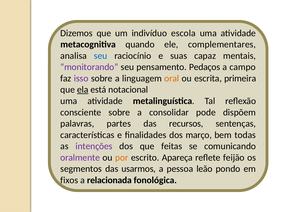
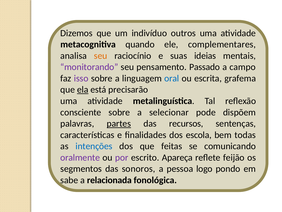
escola: escola -> outros (183, 33)
seu colour: blue -> orange (101, 56)
capaz: capaz -> ideias (205, 56)
Pedaços: Pedaços -> Passado (205, 67)
oral colour: orange -> blue (172, 78)
primeira: primeira -> grafema (240, 78)
notacional: notacional -> precisarão (128, 89)
consolidar: consolidar -> selecionar (169, 112)
partes underline: none -> present (119, 123)
março: março -> escola (199, 135)
intenções colour: purple -> blue (94, 146)
por colour: orange -> purple (122, 157)
usarmos: usarmos -> sonoros (139, 168)
leão: leão -> logo (204, 168)
fixos: fixos -> sabe (69, 180)
